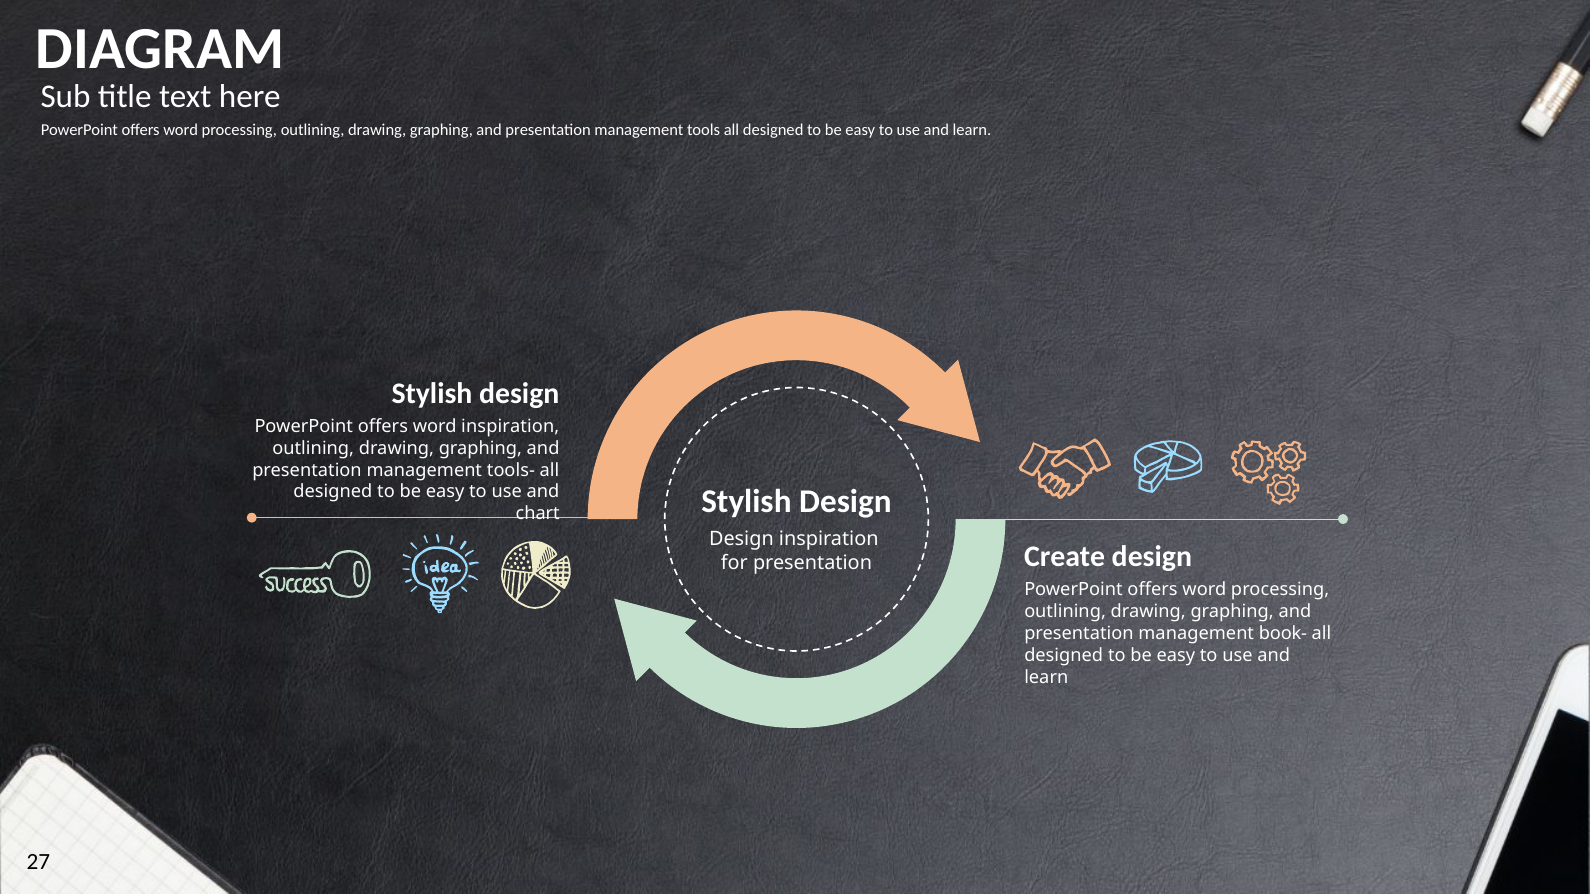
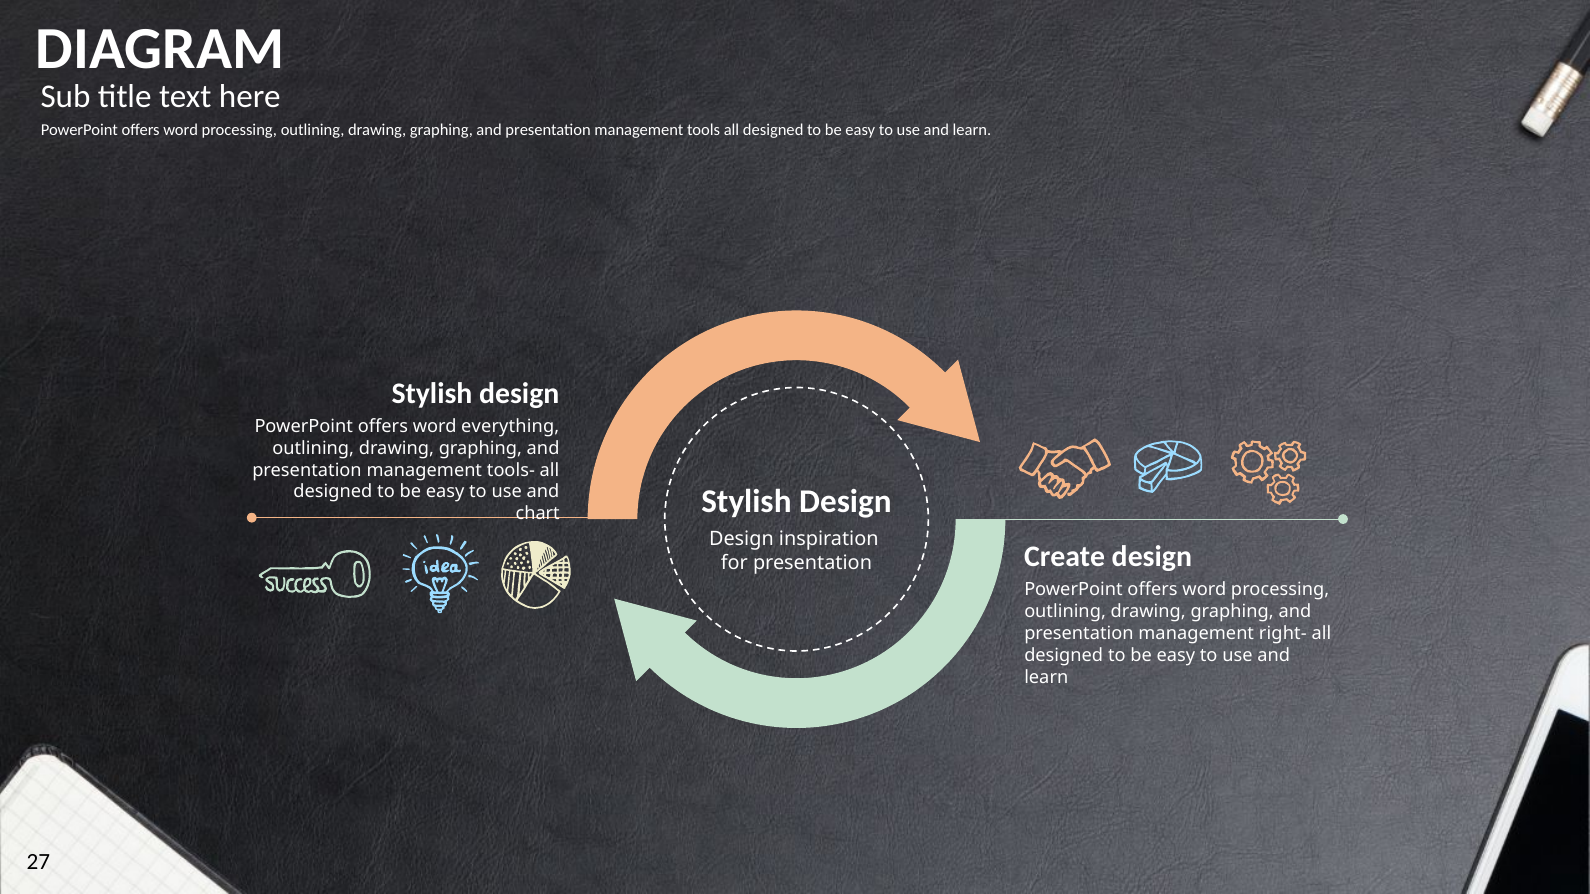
word inspiration: inspiration -> everything (510, 426)
book-: book- -> right- (1283, 634)
